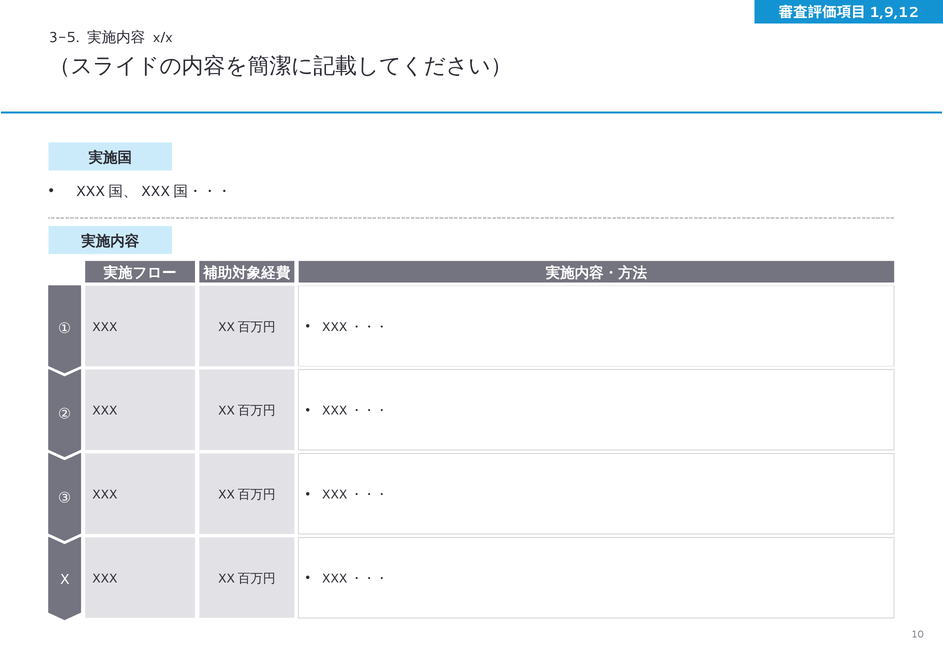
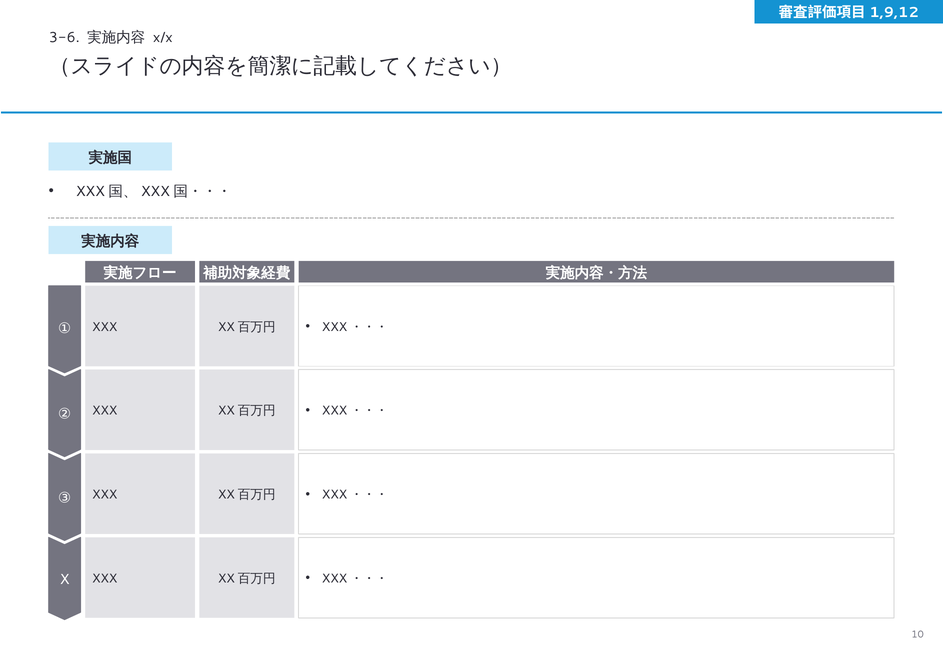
3-5: 3-5 -> 3-6 (64, 37)
